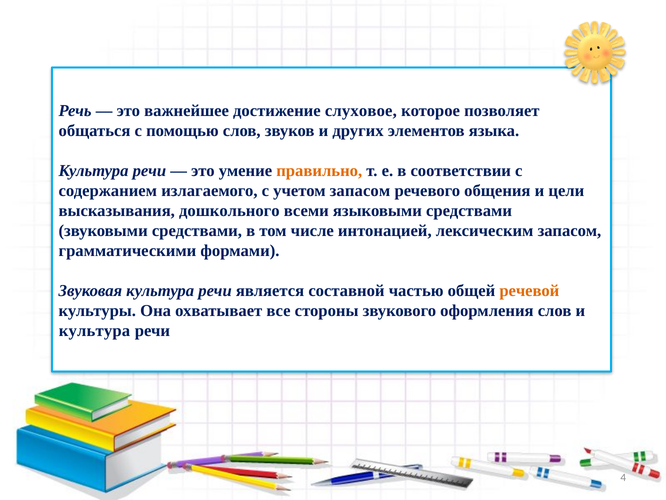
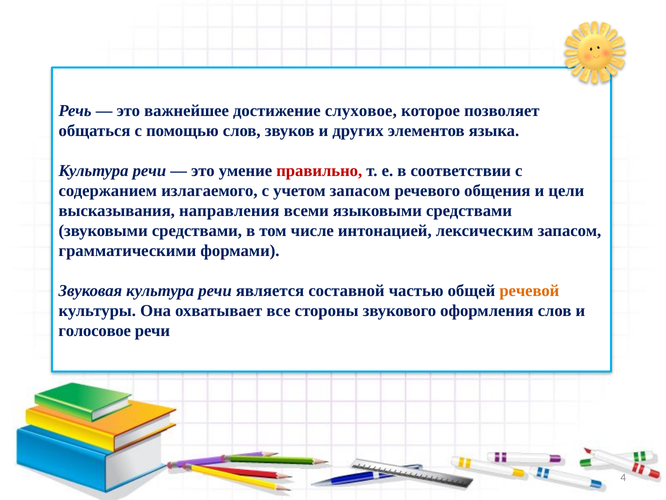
правильно colour: orange -> red (319, 171)
дошкольного: дошкольного -> направления (229, 210)
культура: культура -> голосовое (95, 330)
